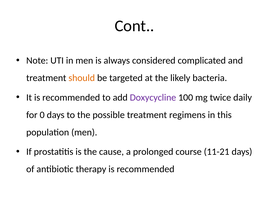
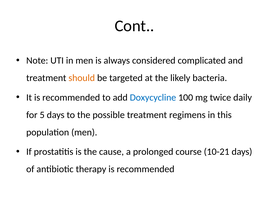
Doxycycline colour: purple -> blue (153, 98)
0: 0 -> 5 (42, 115)
11-21: 11-21 -> 10-21 (217, 152)
